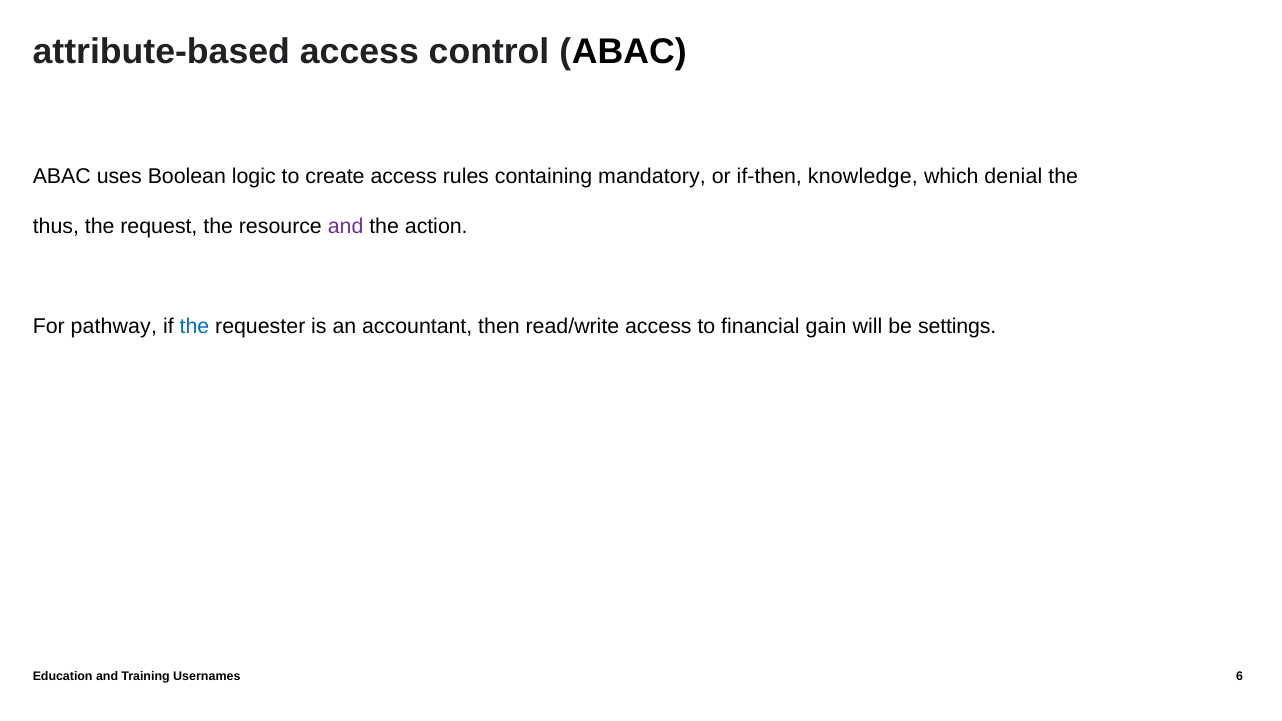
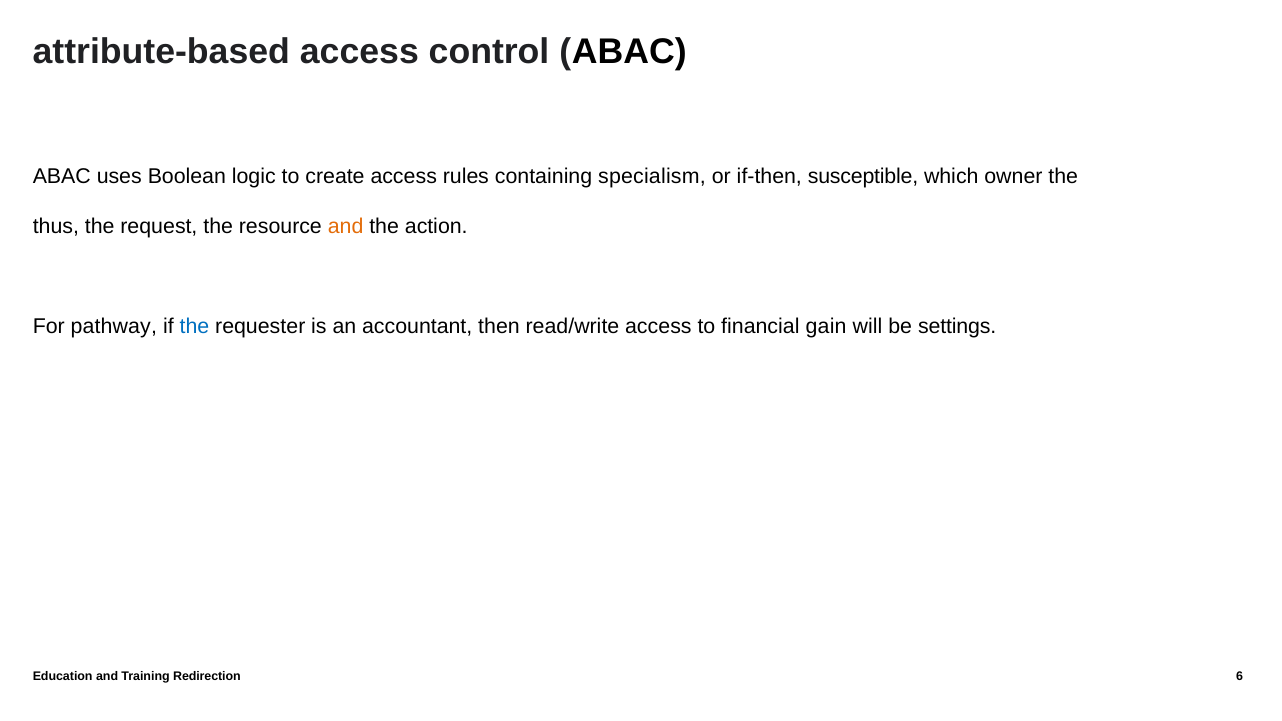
mandatory: mandatory -> specialism (652, 177)
knowledge: knowledge -> susceptible (863, 177)
denial: denial -> owner (1013, 177)
and colour: purple -> orange (346, 227)
Usernames: Usernames -> Redirection (207, 677)
